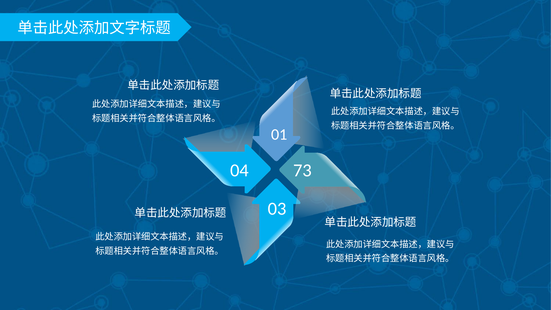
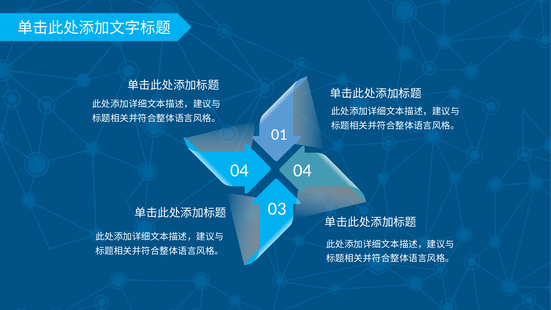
04 73: 73 -> 04 (302, 170)
